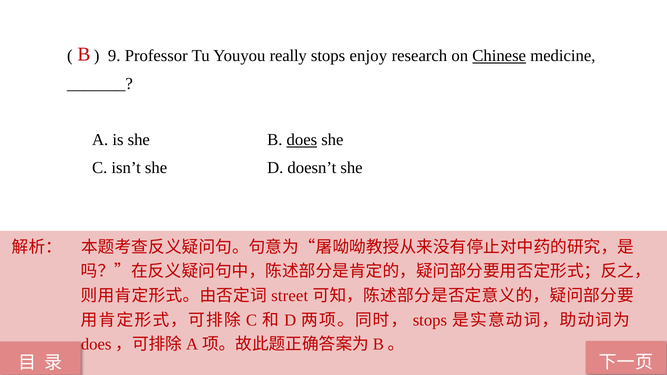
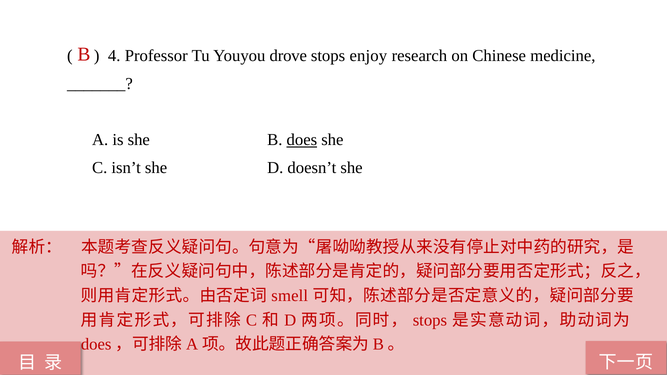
9: 9 -> 4 (114, 56)
really: really -> drove (288, 56)
Chinese underline: present -> none (499, 56)
street: street -> smell (290, 296)
